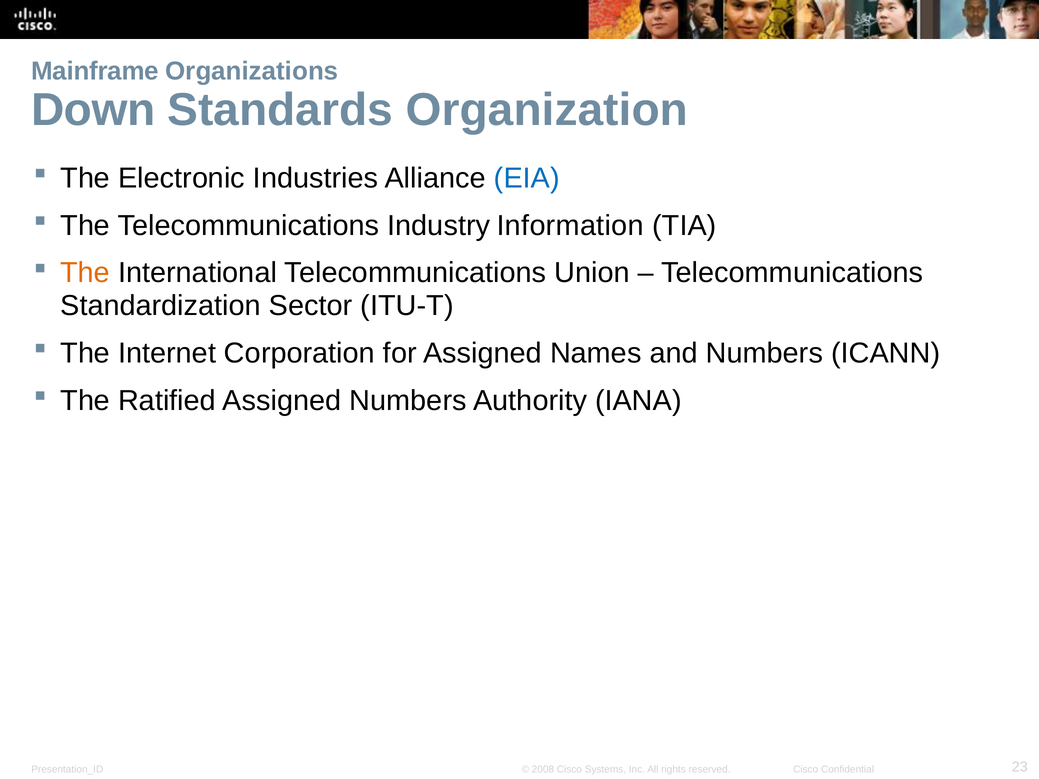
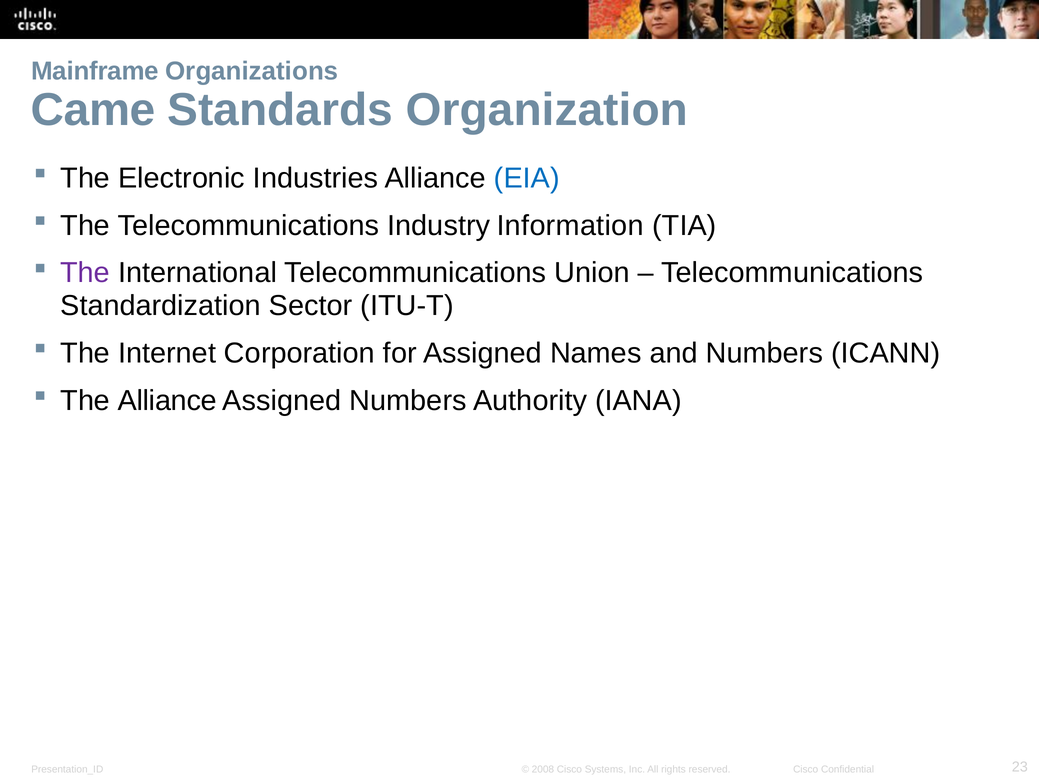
Down: Down -> Came (93, 110)
The colour: orange -> purple (85, 273)
The Ratified: Ratified -> Alliance (167, 401)
